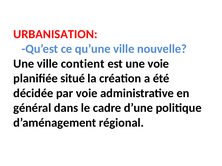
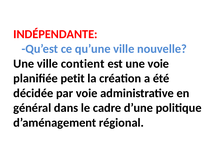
URBANISATION: URBANISATION -> INDÉPENDANTE (55, 34)
situé: situé -> petit (73, 79)
